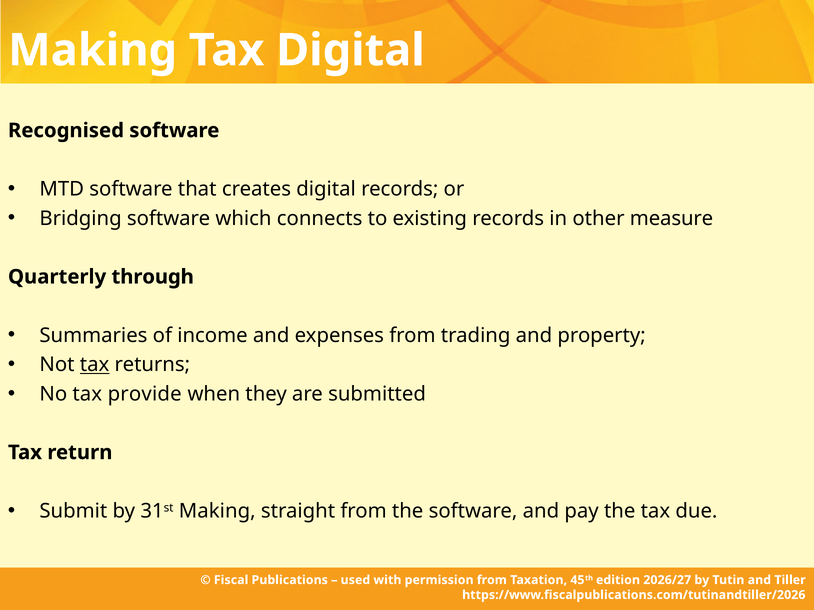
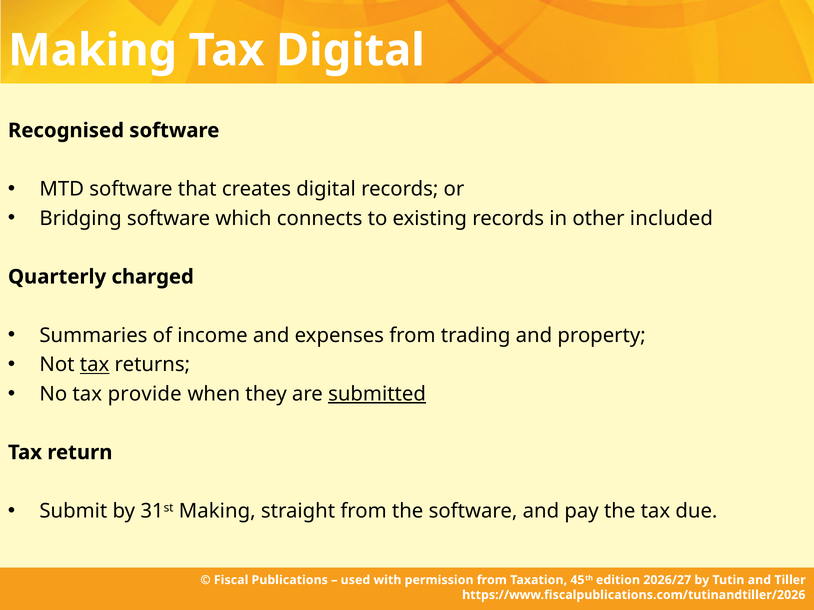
measure: measure -> included (671, 218)
through: through -> charged (153, 277)
submitted underline: none -> present (377, 394)
